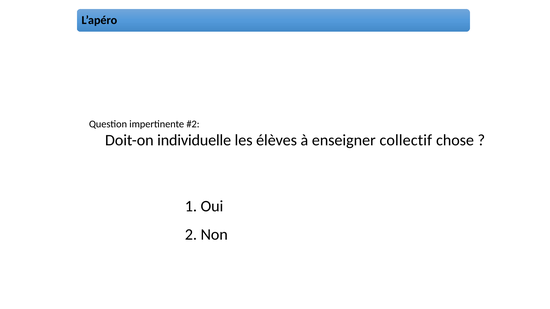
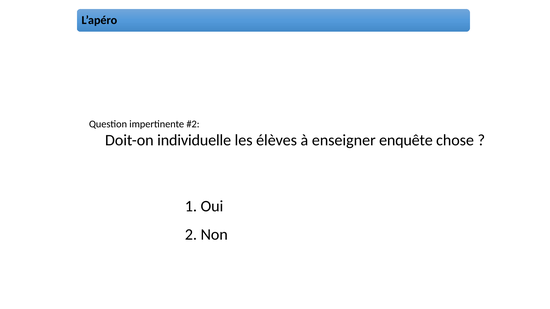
collectif: collectif -> enquête (406, 141)
